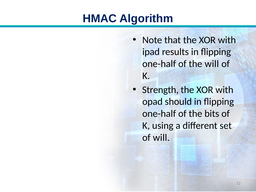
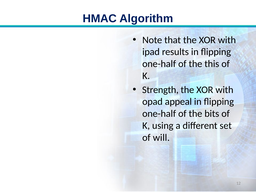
the will: will -> this (212, 64)
should: should -> appeal (178, 102)
